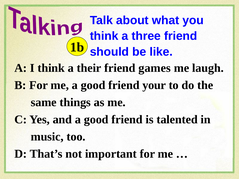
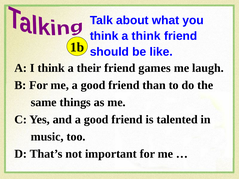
a three: three -> think (146, 36)
your: your -> than (154, 85)
